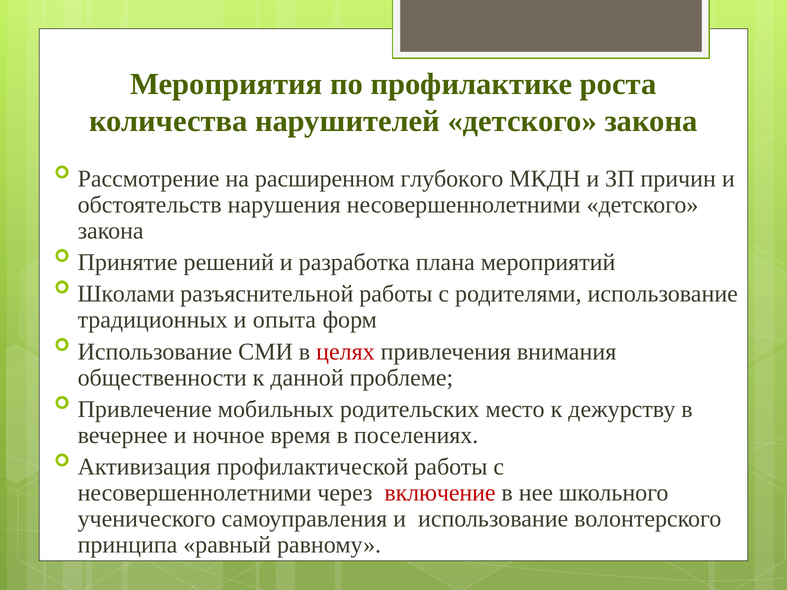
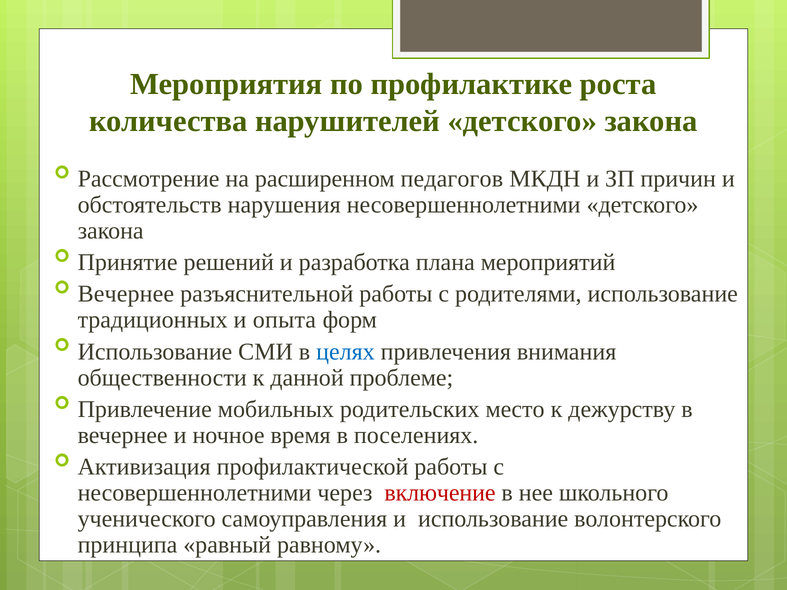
глубокого: глубокого -> педагогов (452, 179)
Школами: Школами -> Вечернее (126, 294)
целях colour: red -> blue (345, 352)
